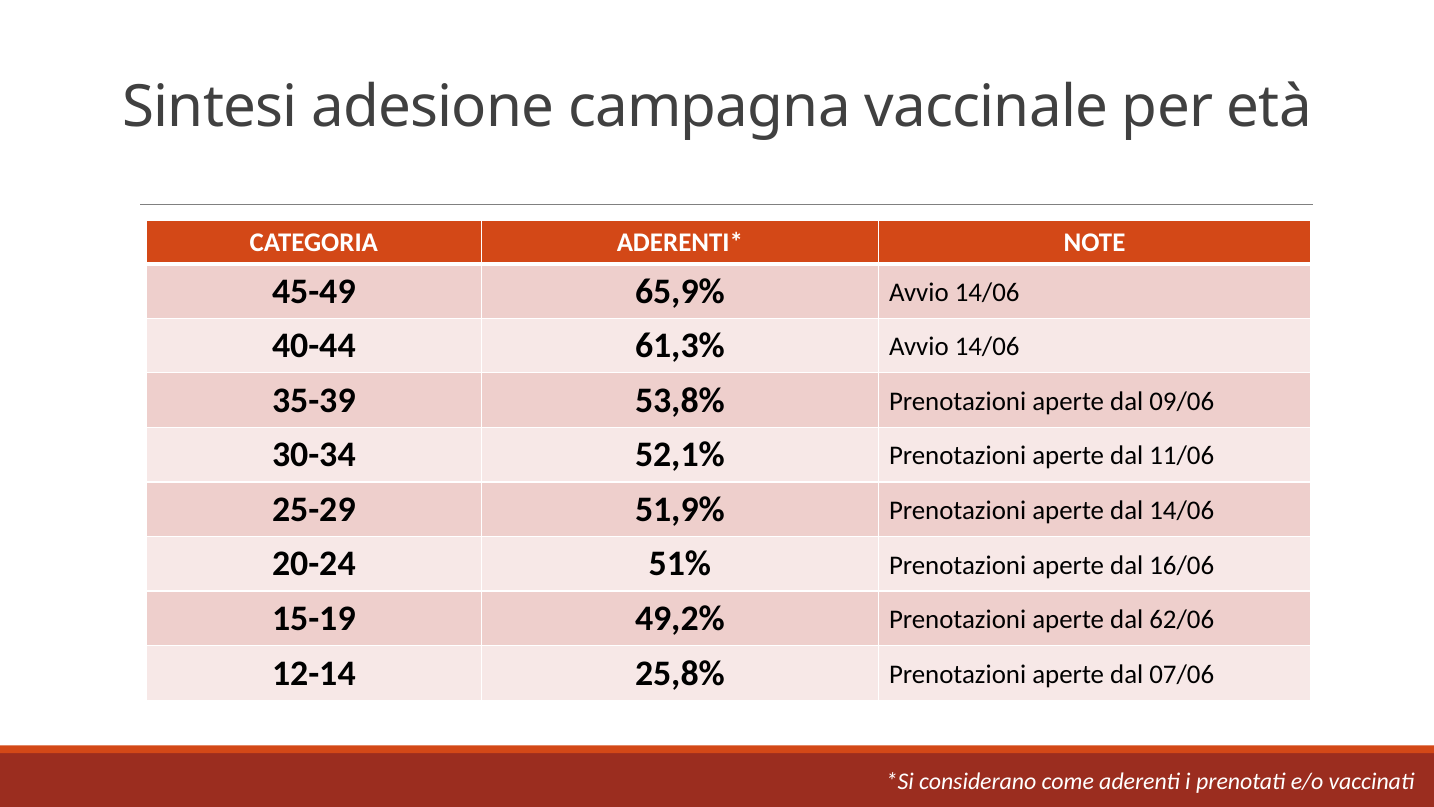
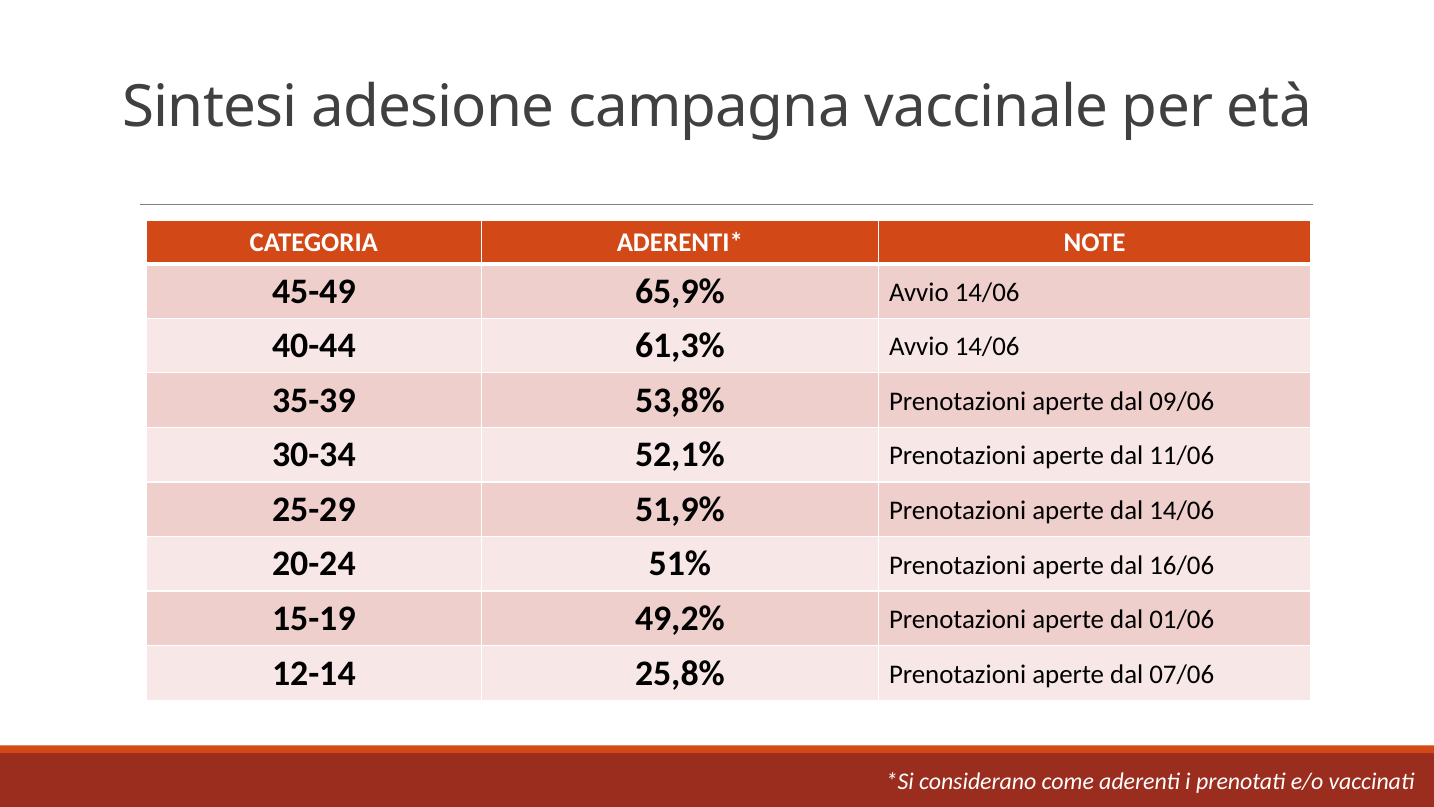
62/06: 62/06 -> 01/06 (1182, 619)
